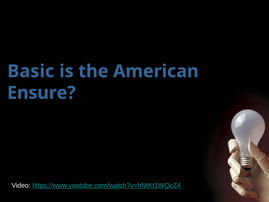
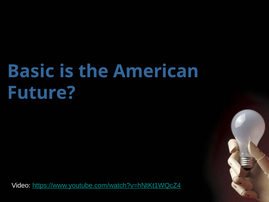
Ensure: Ensure -> Future (41, 93)
